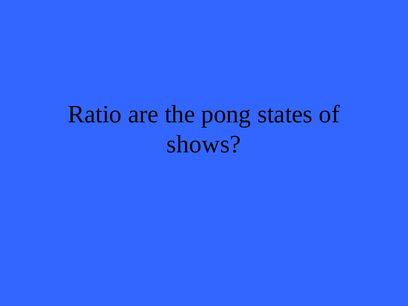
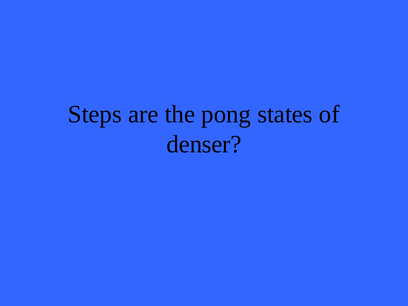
Ratio: Ratio -> Steps (95, 114)
shows: shows -> denser (204, 144)
